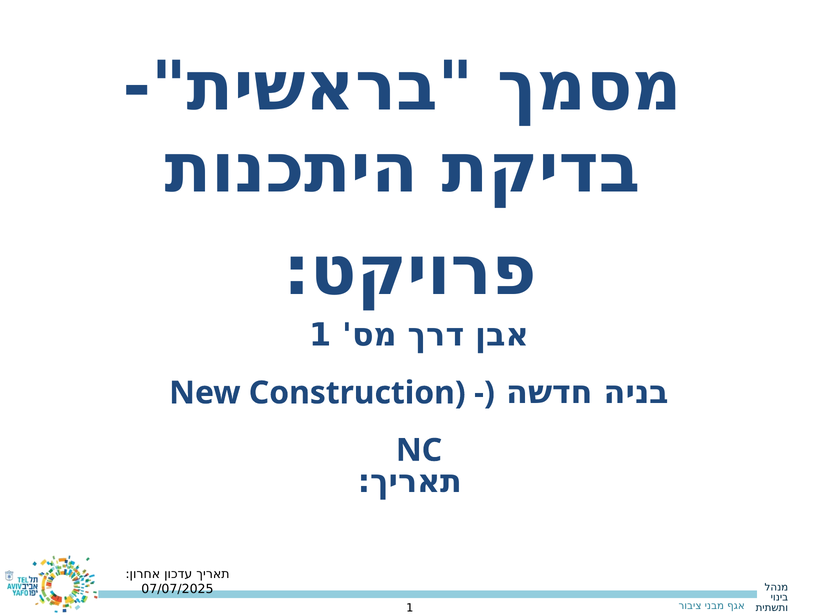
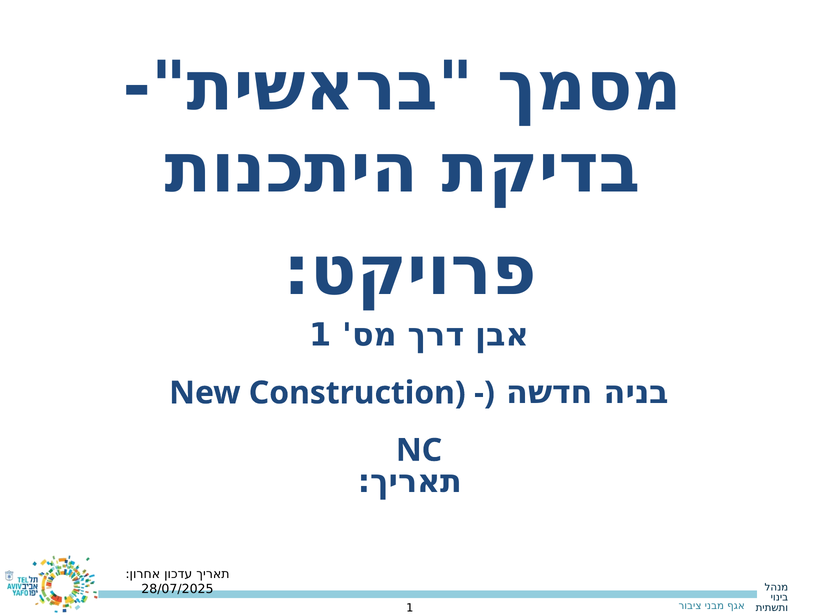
07/07/2025: 07/07/2025 -> 28/07/2025 (177, 589)
